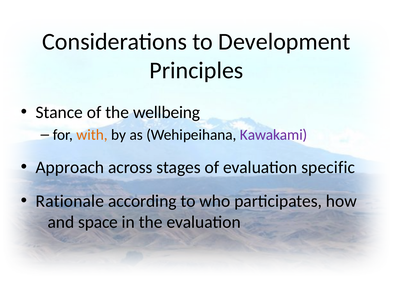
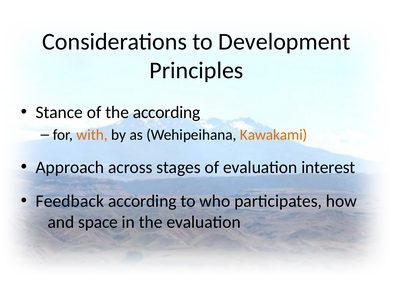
the wellbeing: wellbeing -> according (167, 112)
Kawakami colour: purple -> orange (274, 135)
specific: specific -> interest (328, 167)
Rationale: Rationale -> Feedback (70, 201)
